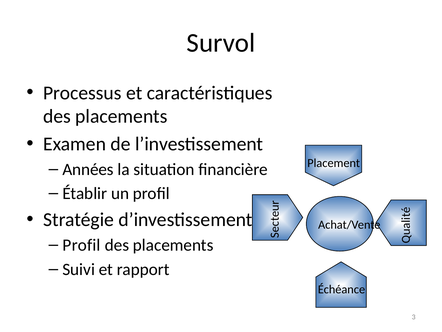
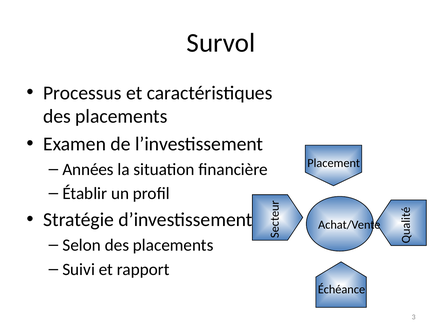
Profil: Profil -> Selon (82, 245)
